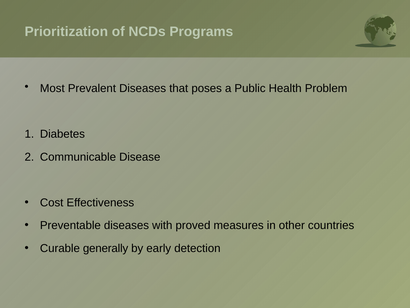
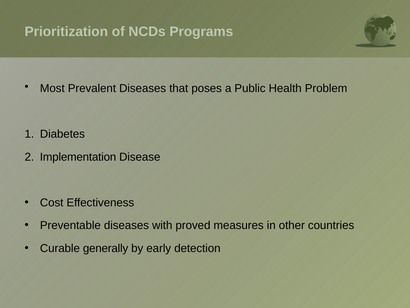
Communicable: Communicable -> Implementation (78, 157)
